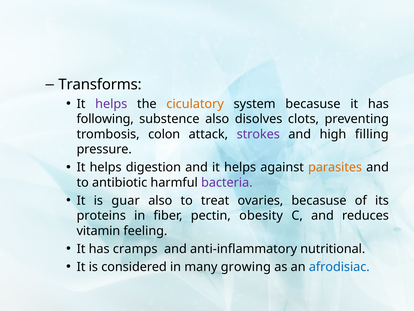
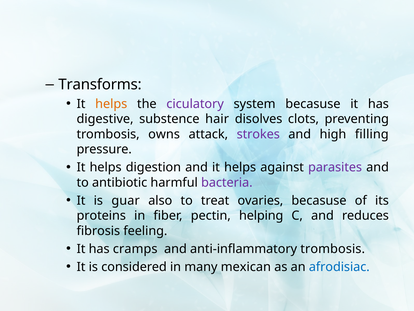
helps colour: purple -> orange (111, 104)
ciculatory colour: orange -> purple (195, 104)
following: following -> digestive (105, 119)
substence also: also -> hair (217, 119)
colon: colon -> owns (164, 134)
parasites colour: orange -> purple (335, 167)
obesity: obesity -> helping (261, 215)
vitamin: vitamin -> fibrosis (98, 231)
anti-inflammatory nutritional: nutritional -> trombosis (333, 249)
growing: growing -> mexican (246, 266)
